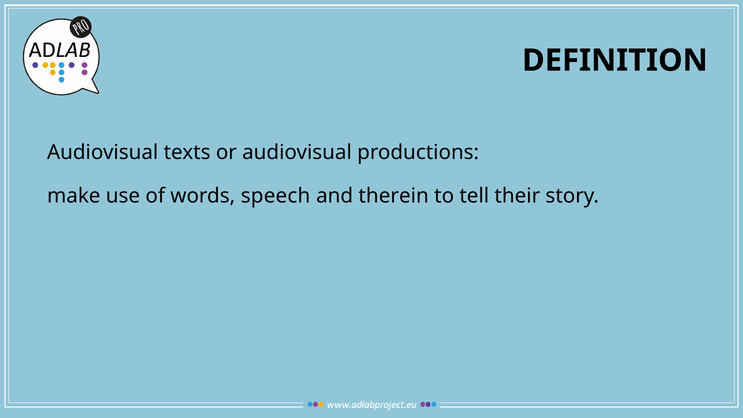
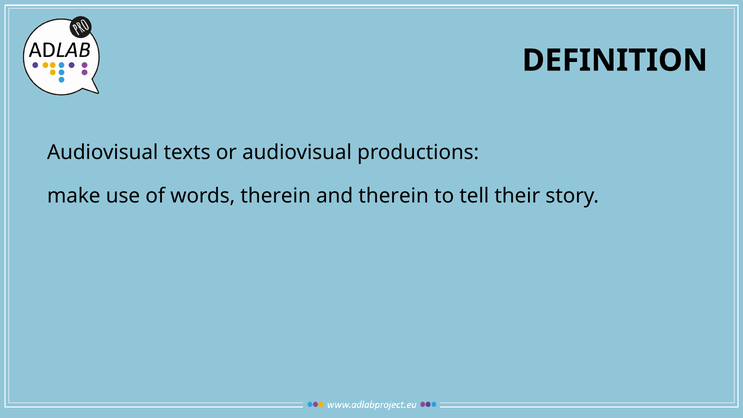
words speech: speech -> therein (276, 196)
